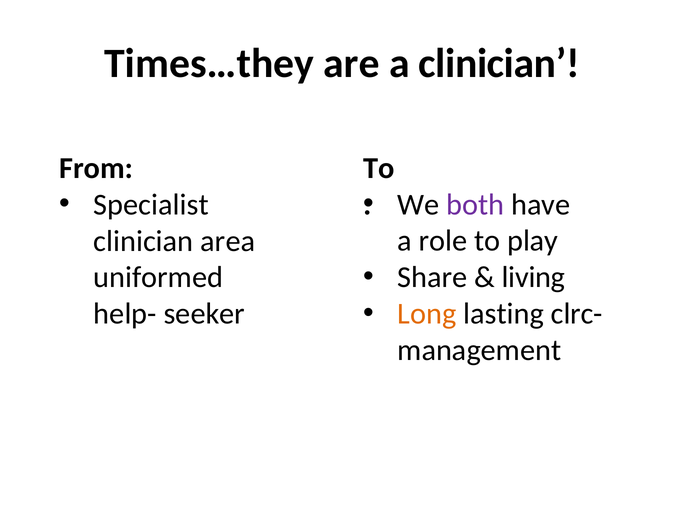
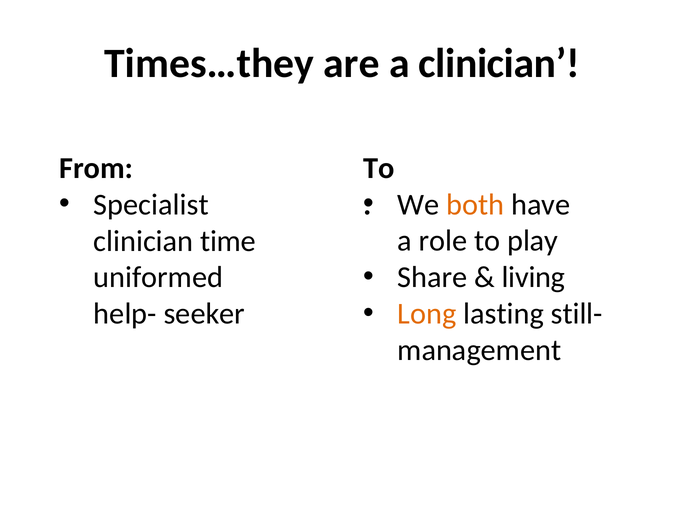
both colour: purple -> orange (475, 205)
area: area -> time (228, 241)
clrc-: clrc- -> still- (577, 314)
